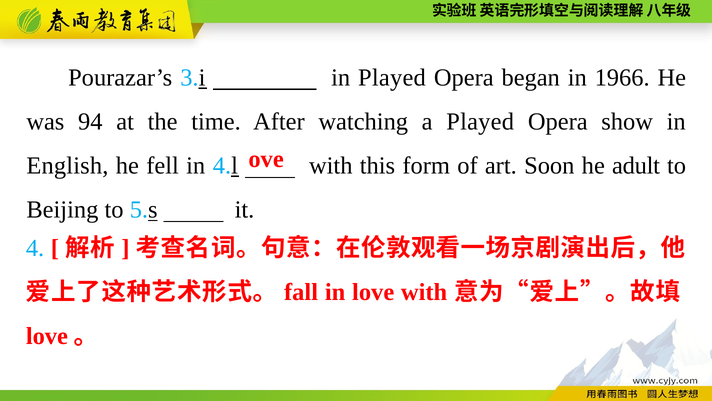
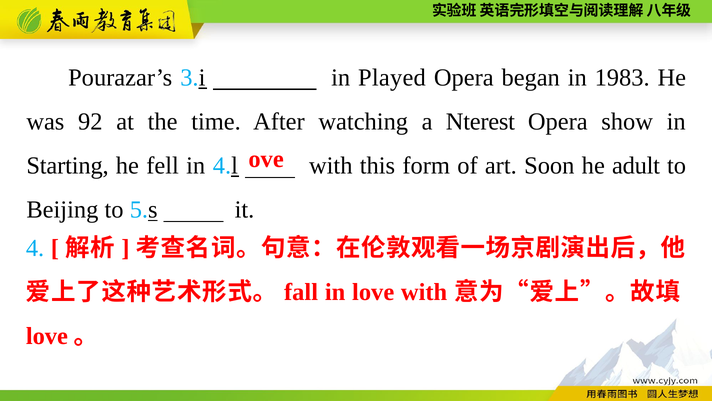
1966: 1966 -> 1983 (622, 77)
94: 94 -> 92 (90, 121)
a Played: Played -> Nterest (480, 121)
English: English -> Starting (68, 165)
